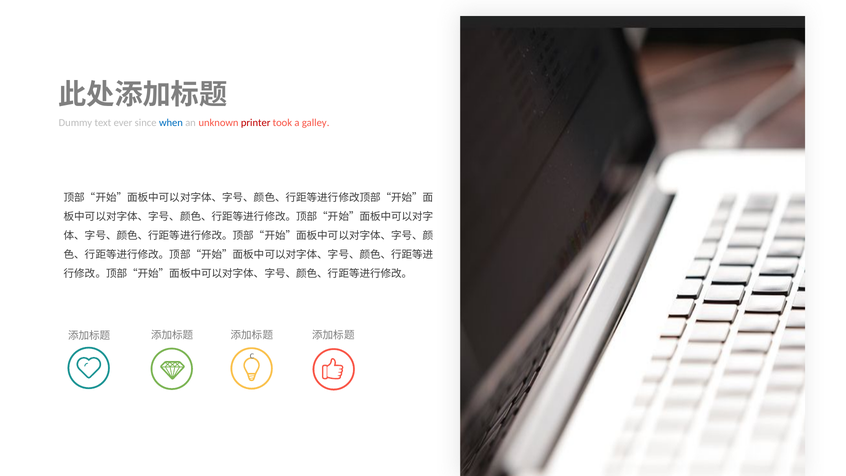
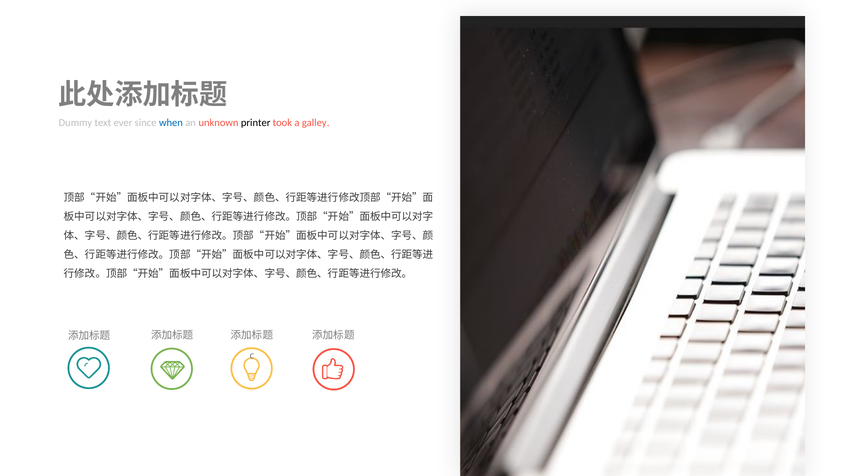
printer colour: red -> black (256, 123)
